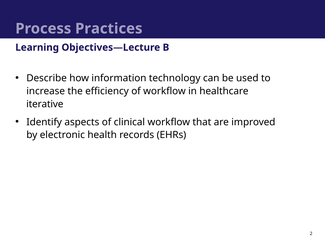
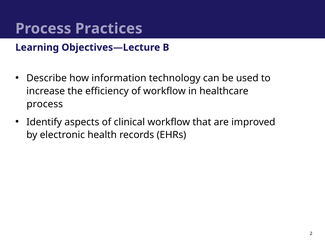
iterative: iterative -> process (45, 104)
